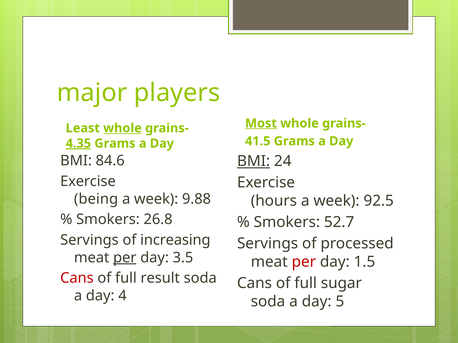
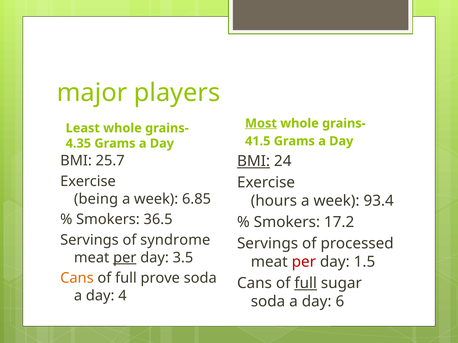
whole underline: present -> none (122, 128)
4.35 underline: present -> none (78, 144)
84.6: 84.6 -> 25.7 (110, 161)
9.88: 9.88 -> 6.85 (197, 199)
92.5: 92.5 -> 93.4 (379, 201)
26.8: 26.8 -> 36.5 (158, 220)
52.7: 52.7 -> 17.2 (339, 223)
increasing: increasing -> syndrome (175, 240)
Cans colour: red -> orange (77, 279)
result: result -> prove (160, 279)
full underline: none -> present (306, 284)
5: 5 -> 6 (340, 302)
